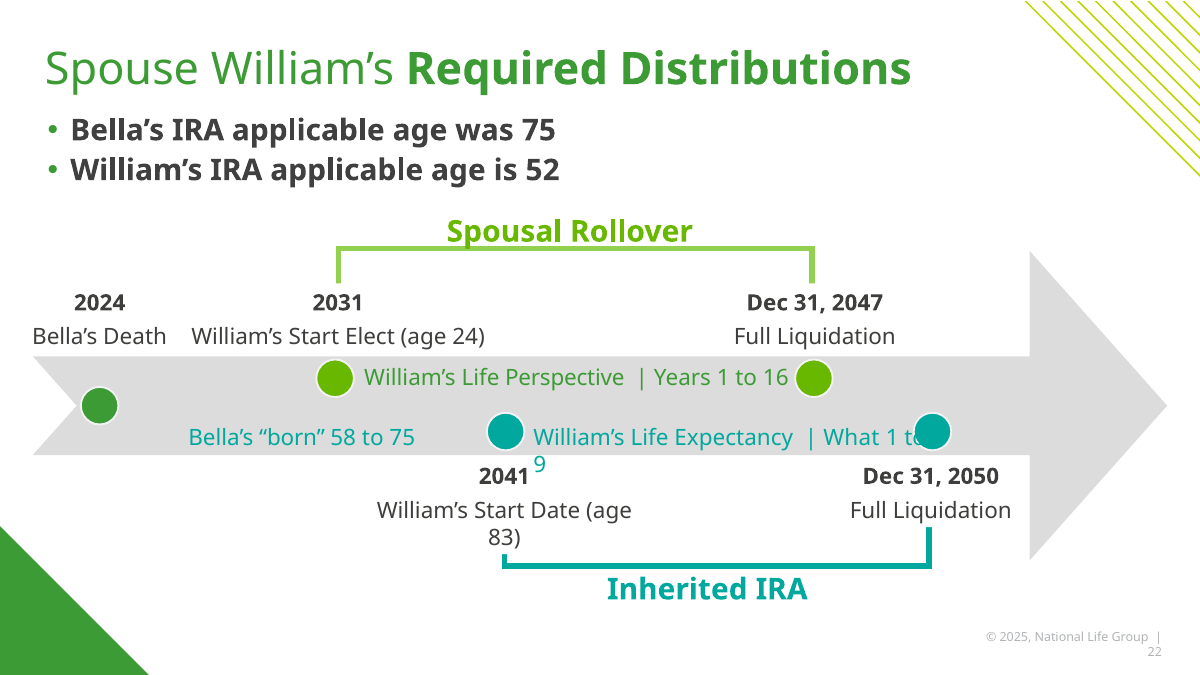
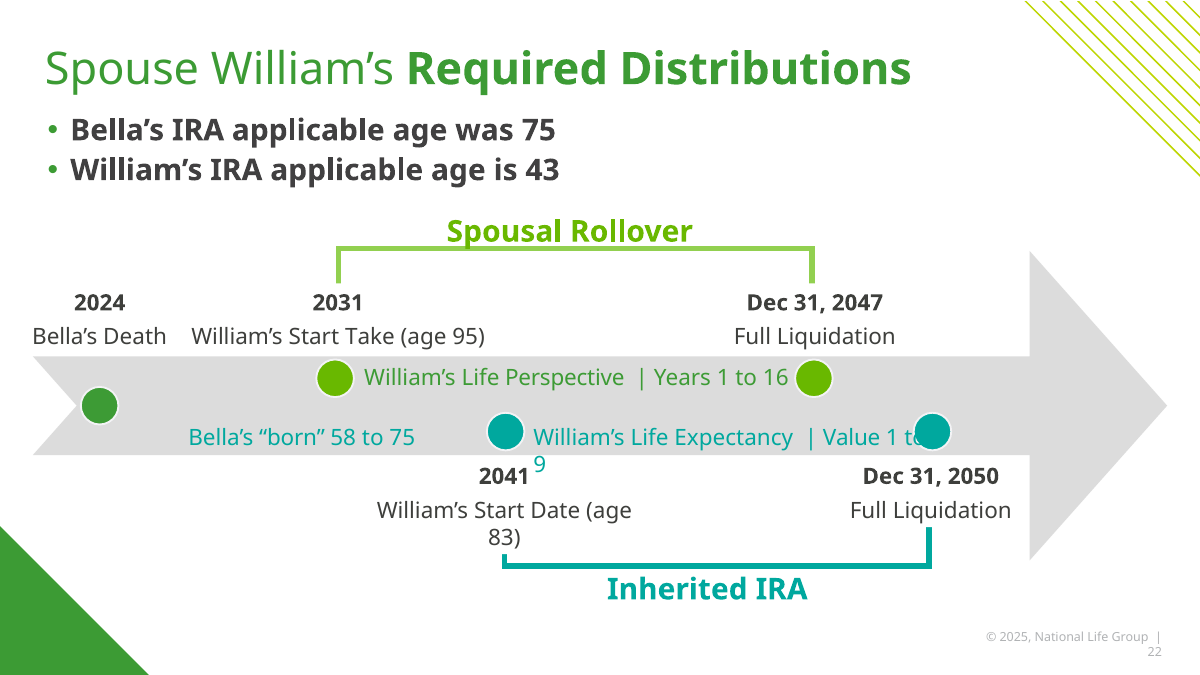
52: 52 -> 43 (543, 170)
Elect: Elect -> Take (370, 337)
24: 24 -> 95 (469, 337)
What: What -> Value (852, 438)
